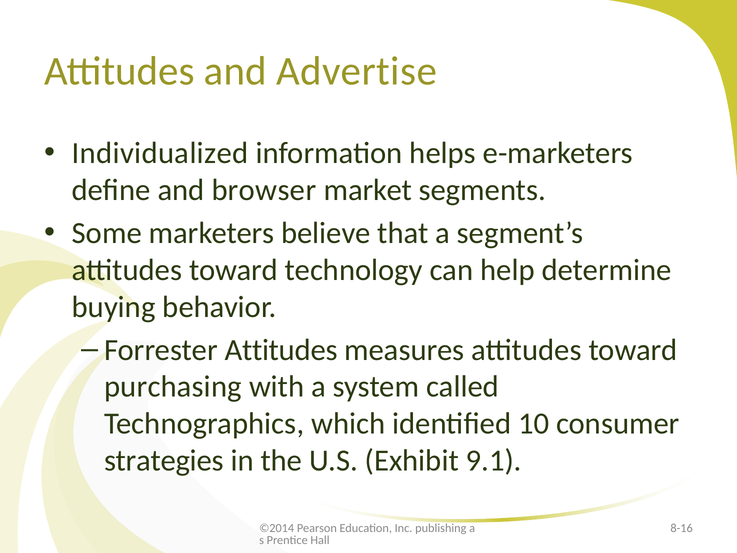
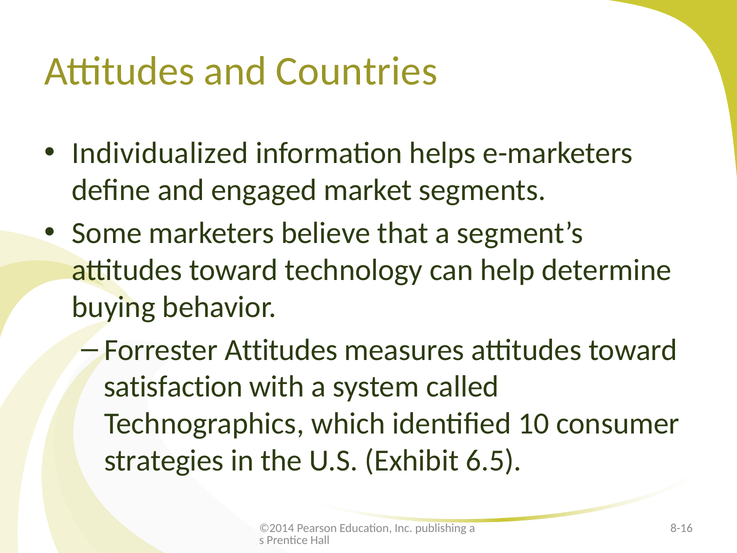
Advertise: Advertise -> Countries (357, 71)
browser: browser -> engaged (264, 190)
purchasing: purchasing -> satisfaction (173, 387)
9.1: 9.1 -> 6.5 (494, 460)
